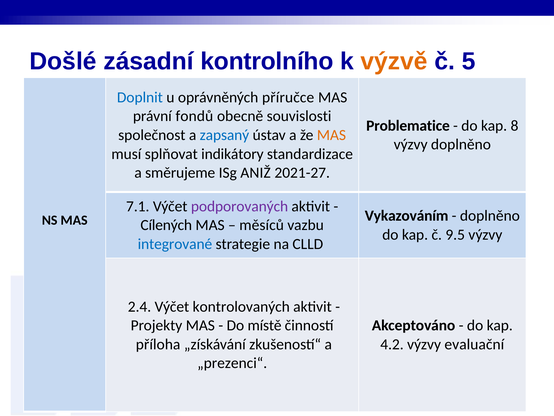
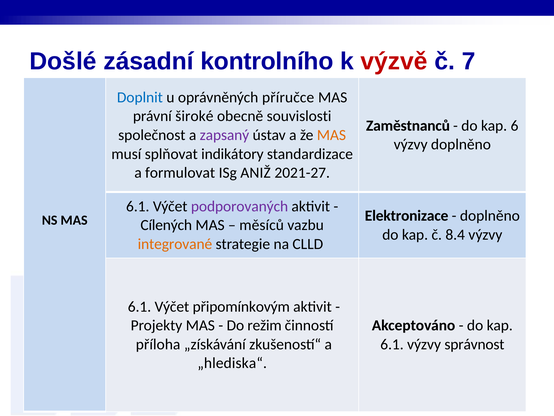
výzvě colour: orange -> red (394, 61)
5: 5 -> 7 (469, 61)
fondů: fondů -> široké (194, 116)
Problematice: Problematice -> Zaměstnanců (408, 126)
8: 8 -> 6 (514, 126)
zapsaný colour: blue -> purple (224, 135)
směrujeme: směrujeme -> formulovat (180, 173)
7.1: 7.1 -> 6.1 (138, 206)
Vykazováním: Vykazováním -> Elektronizace (407, 215)
9.5: 9.5 -> 8.4 (455, 234)
integrované colour: blue -> orange (175, 244)
2.4: 2.4 -> 6.1 (139, 306)
kontrolovaných: kontrolovaných -> připomínkovým (241, 306)
místě: místě -> režim (265, 325)
4.2: 4.2 -> 6.1 (392, 344)
evaluační: evaluační -> správnost (474, 344)
„prezenci“: „prezenci“ -> „hlediska“ (232, 363)
